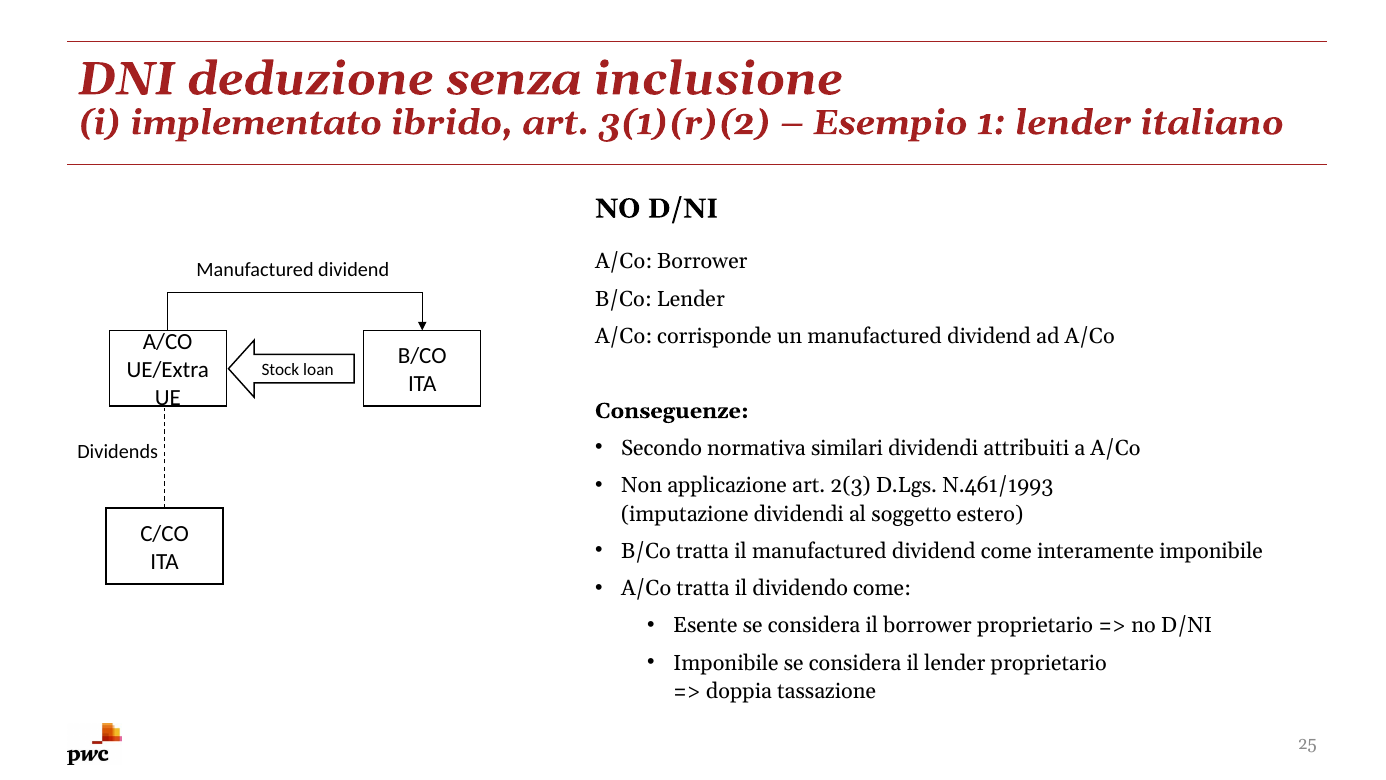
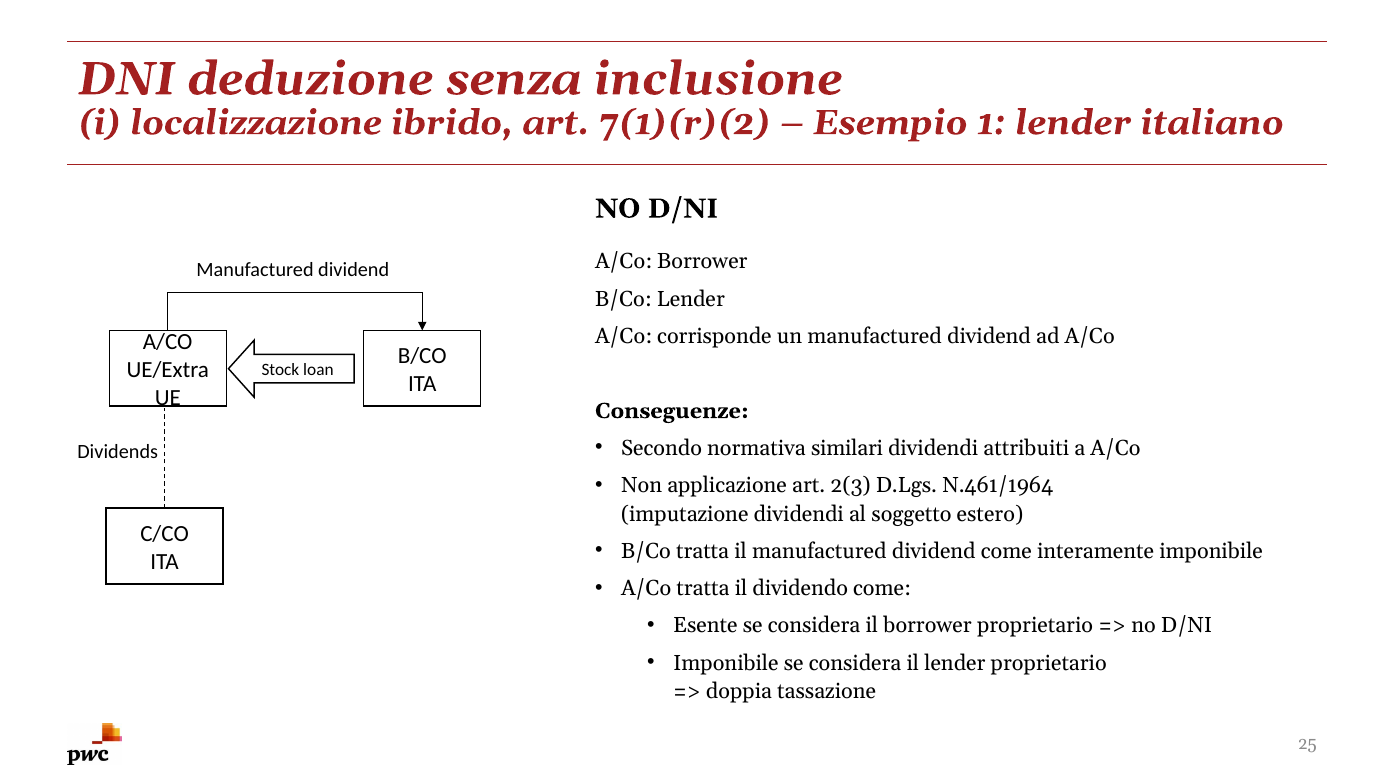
implementato: implementato -> localizzazione (256, 123)
3(1)(r)(2: 3(1)(r)(2 -> 7(1)(r)(2 (685, 123)
N.461/1993: N.461/1993 -> N.461/1964 (998, 485)
